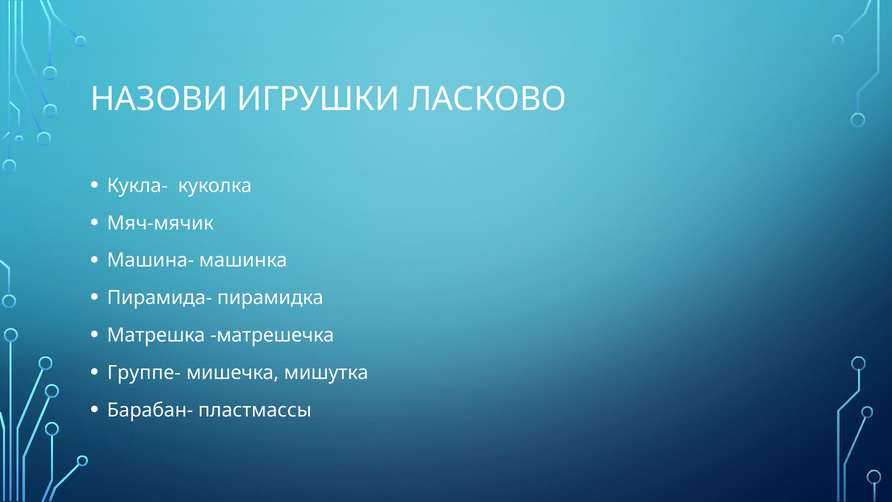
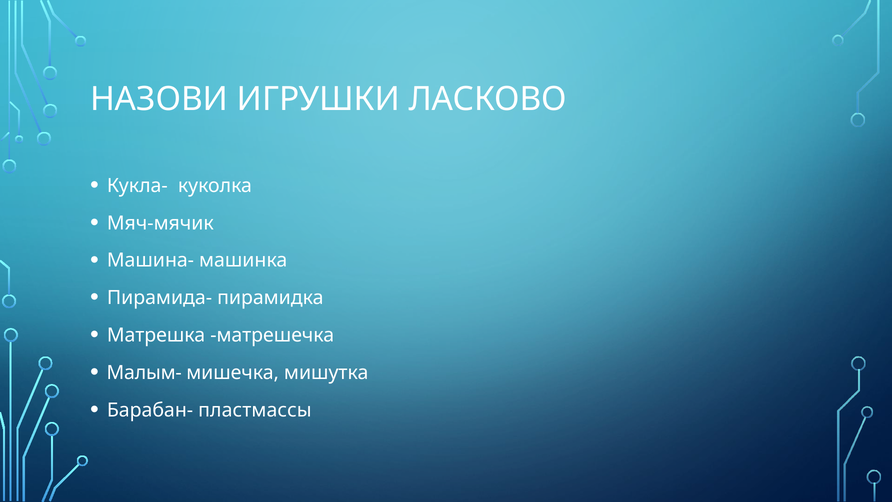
Группе-: Группе- -> Малым- (144, 373)
